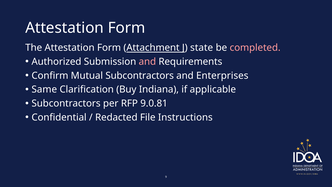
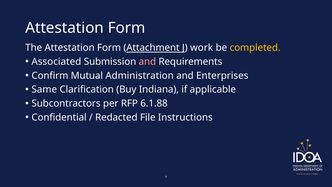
state: state -> work (202, 48)
completed colour: pink -> yellow (255, 48)
Authorized: Authorized -> Associated (56, 62)
Mutual Subcontractors: Subcontractors -> Administration (140, 75)
9.0.81: 9.0.81 -> 6.1.88 (154, 103)
